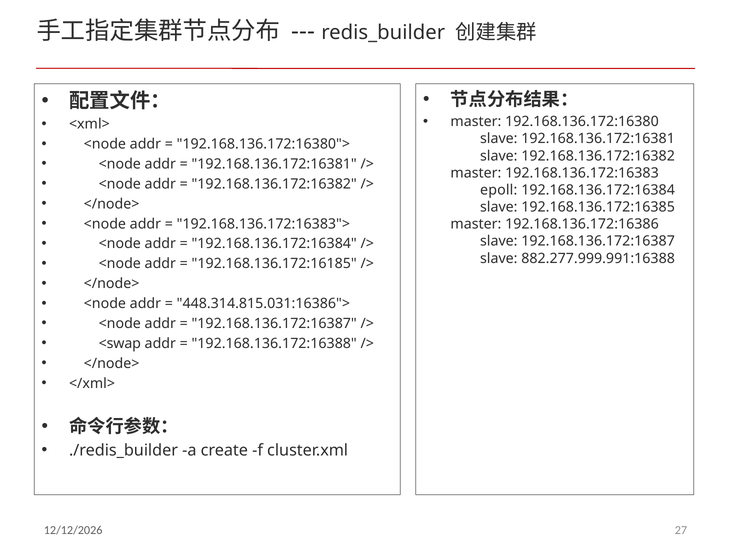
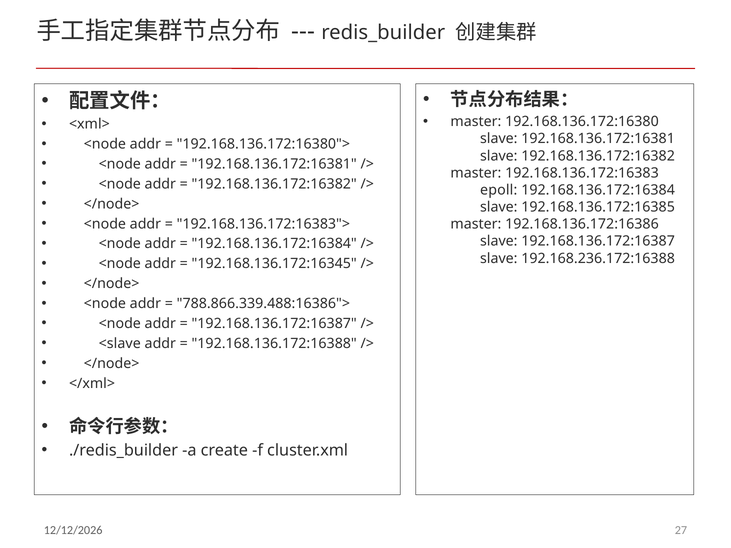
882.277.999.991:16388: 882.277.999.991:16388 -> 192.168.236.172:16388 (598, 258)
192.168.136.172:16185: 192.168.136.172:16185 -> 192.168.136.172:16345 (274, 264)
448.314.815.031:16386">: 448.314.815.031:16386"> -> 788.866.339.488:16386"> (263, 304)
<swap: <swap -> <slave (120, 344)
